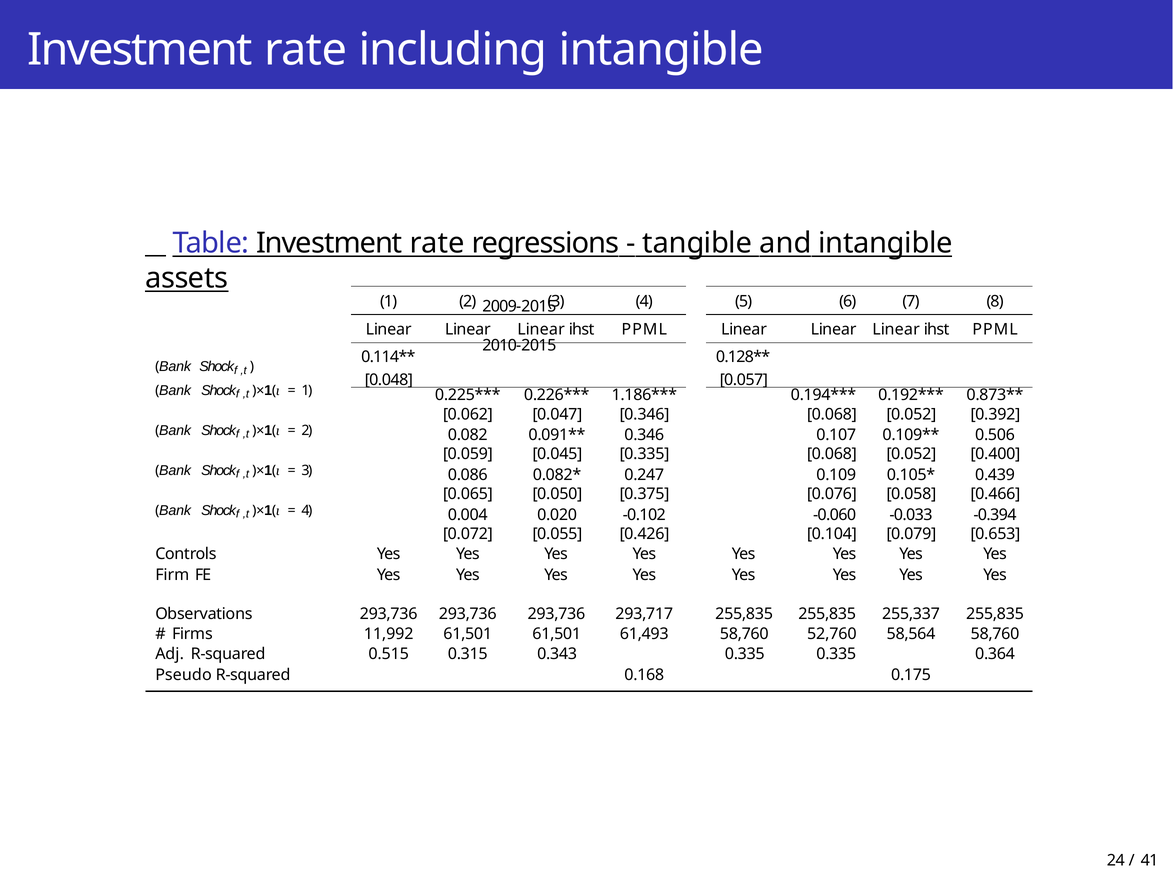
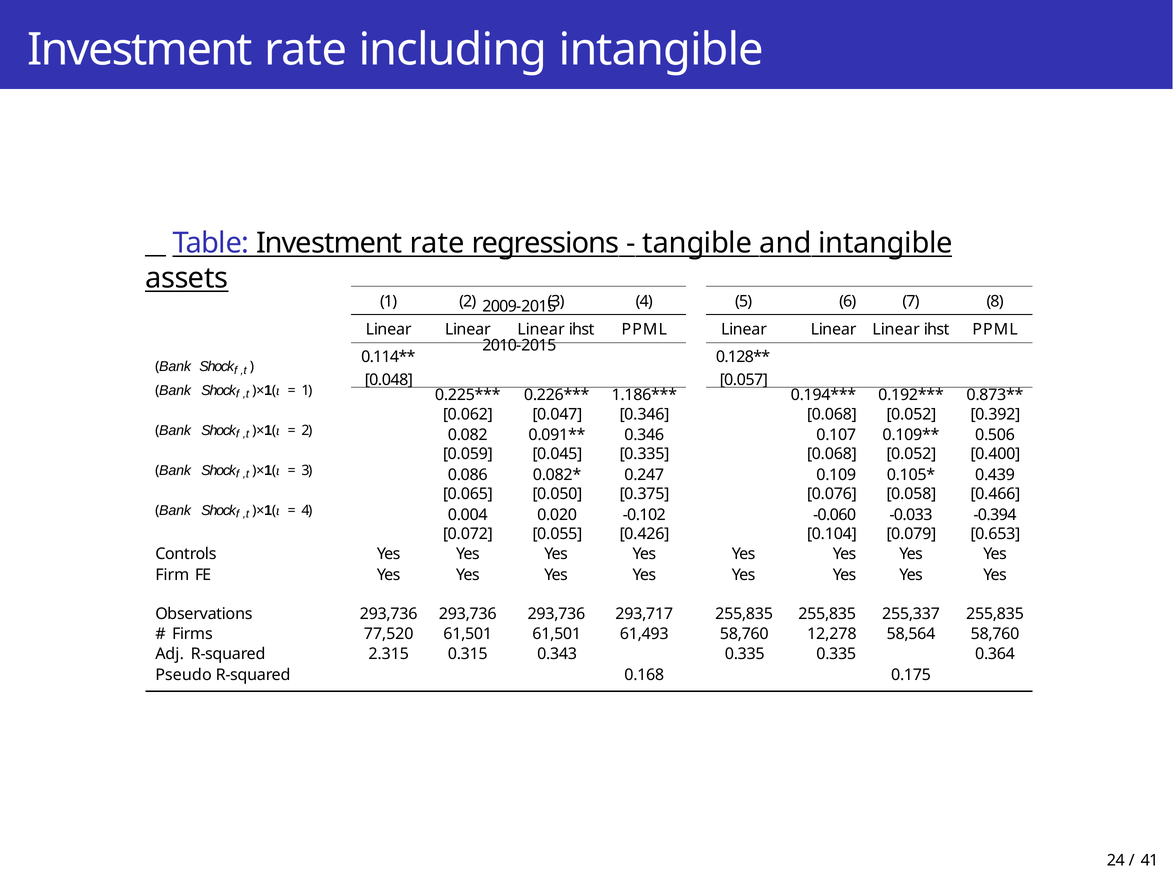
11,992: 11,992 -> 77,520 (389, 634)
52,760: 52,760 -> 12,278 (832, 634)
0.515: 0.515 -> 2.315 (389, 654)
